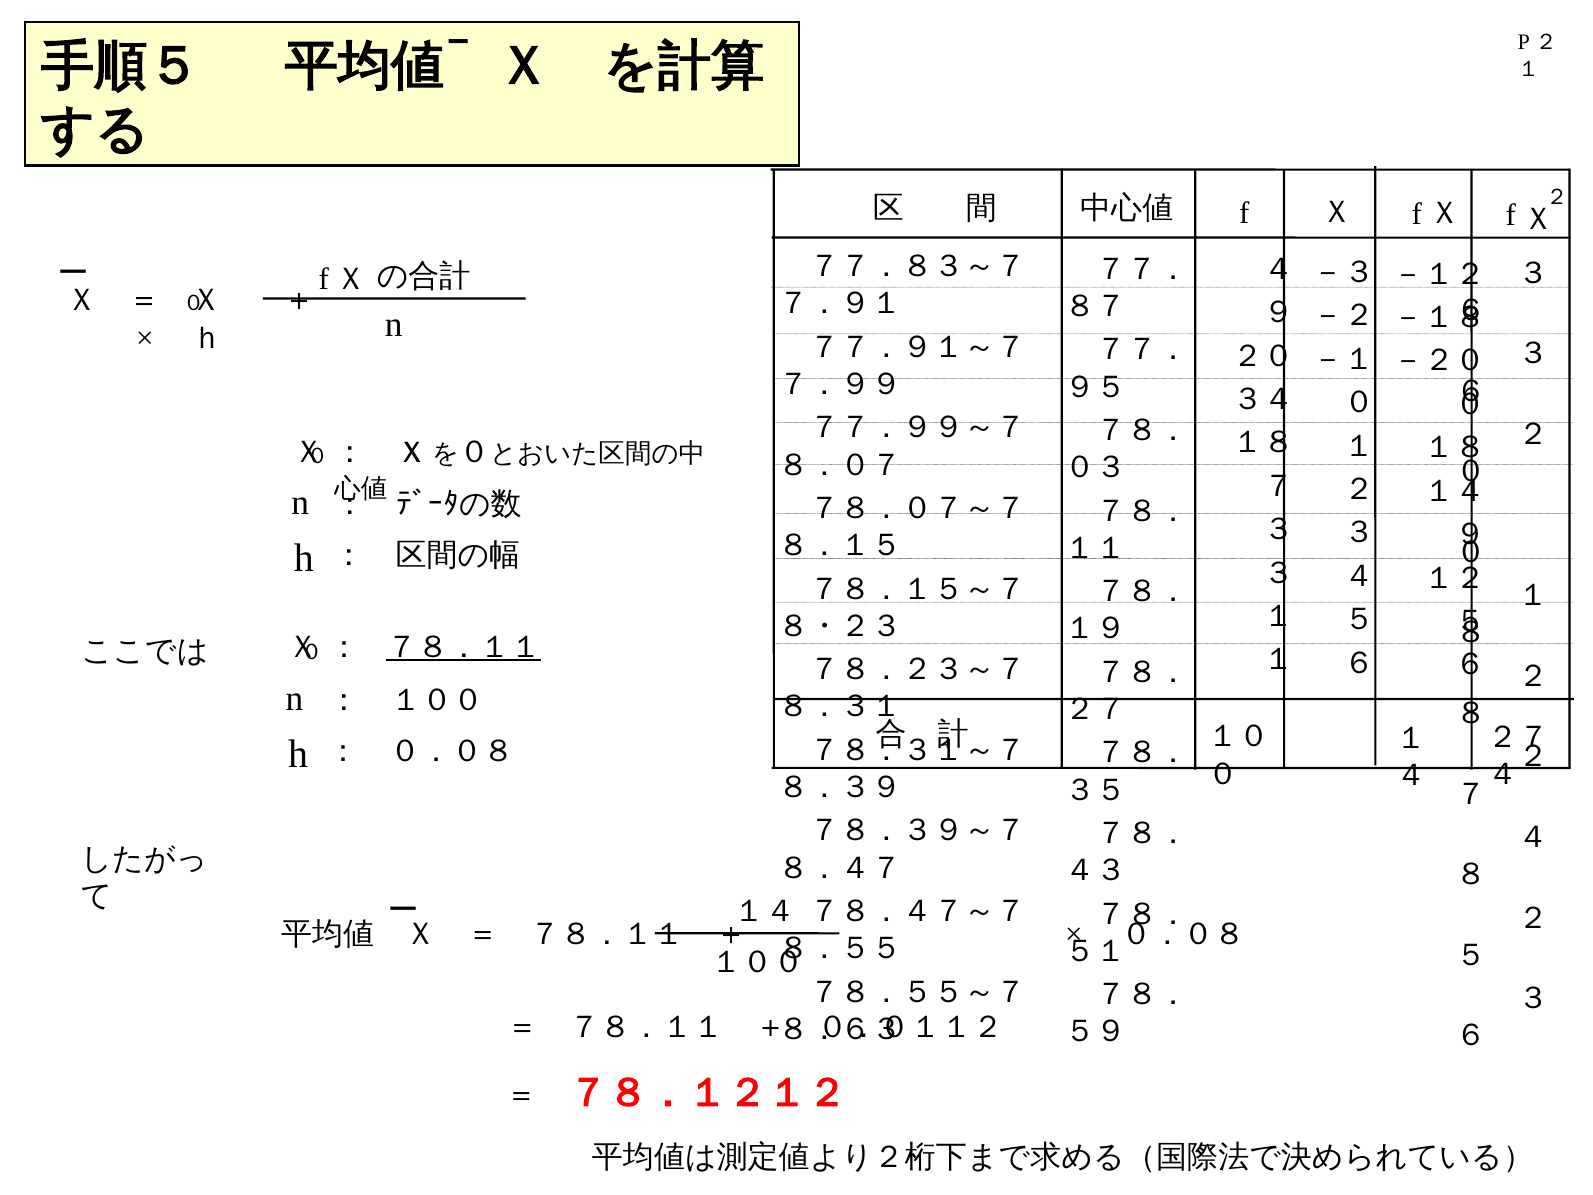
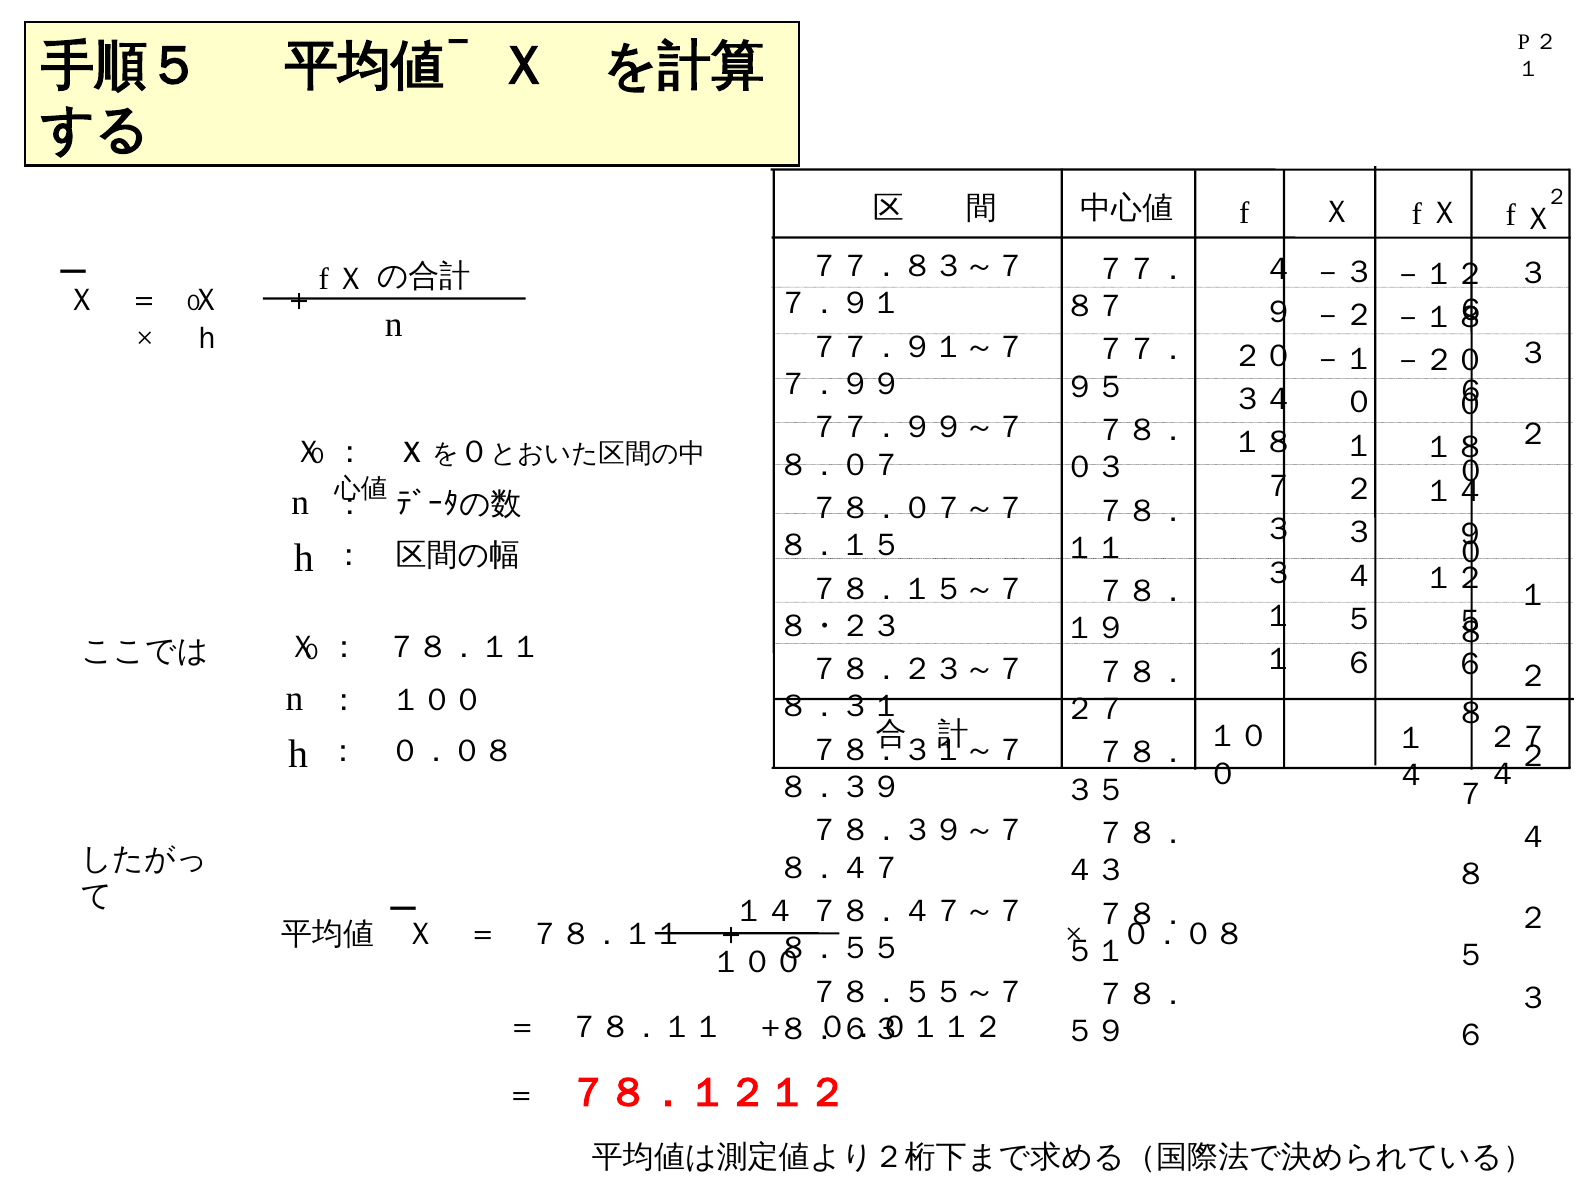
７８．１１ underline: present -> none (464, 647)
